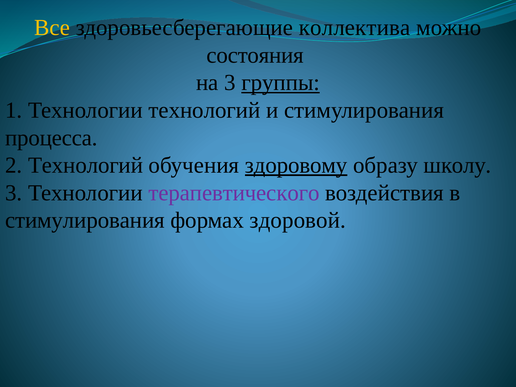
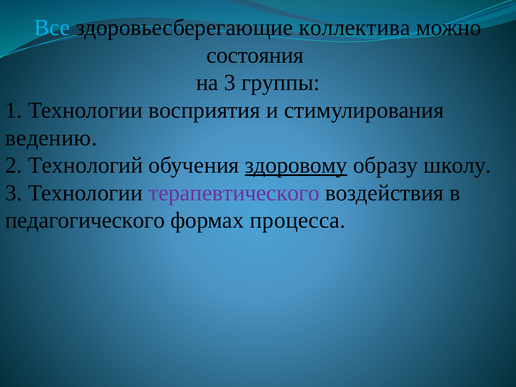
Все colour: yellow -> light blue (52, 28)
группы underline: present -> none (281, 83)
Технологии технологий: технологий -> восприятия (204, 110)
процесса: процесса -> ведению (51, 138)
стимулирования: стимулирования -> педагогического (85, 220)
здоровой: здоровой -> процесса (298, 220)
